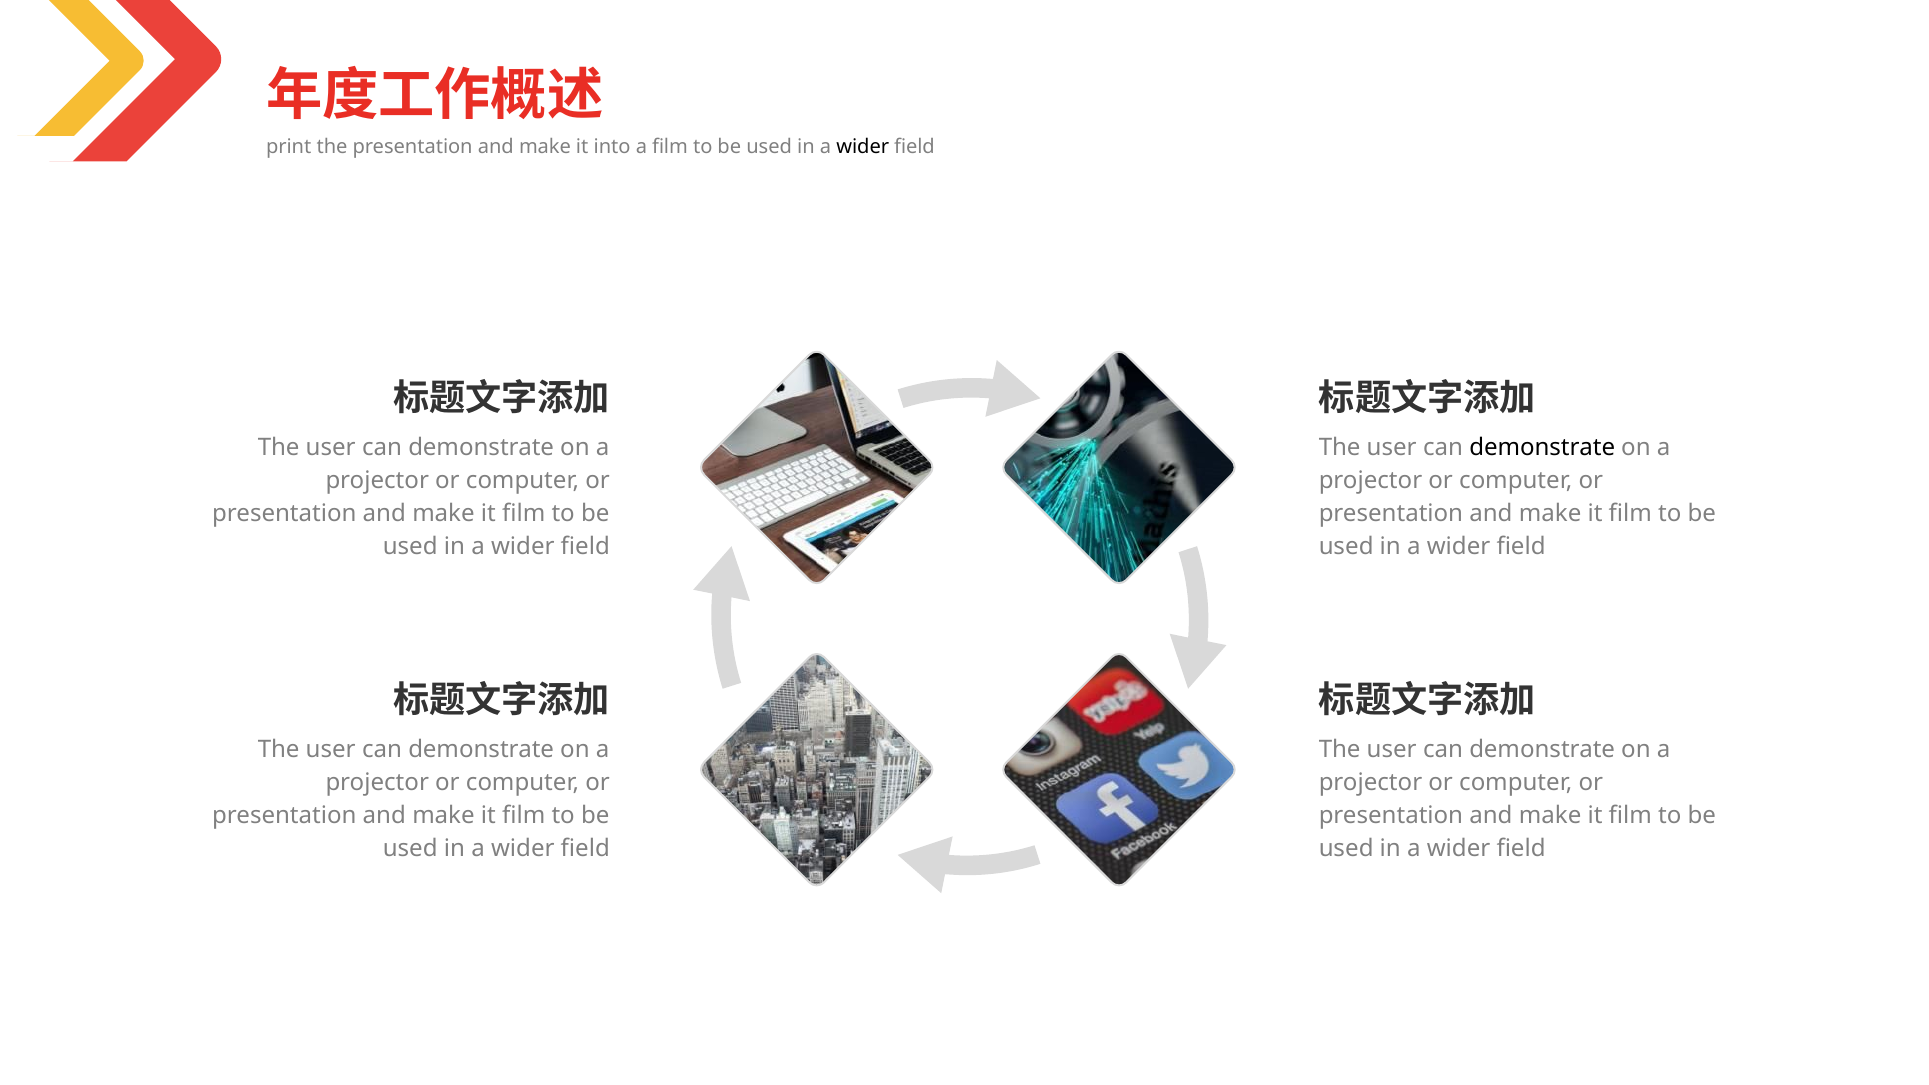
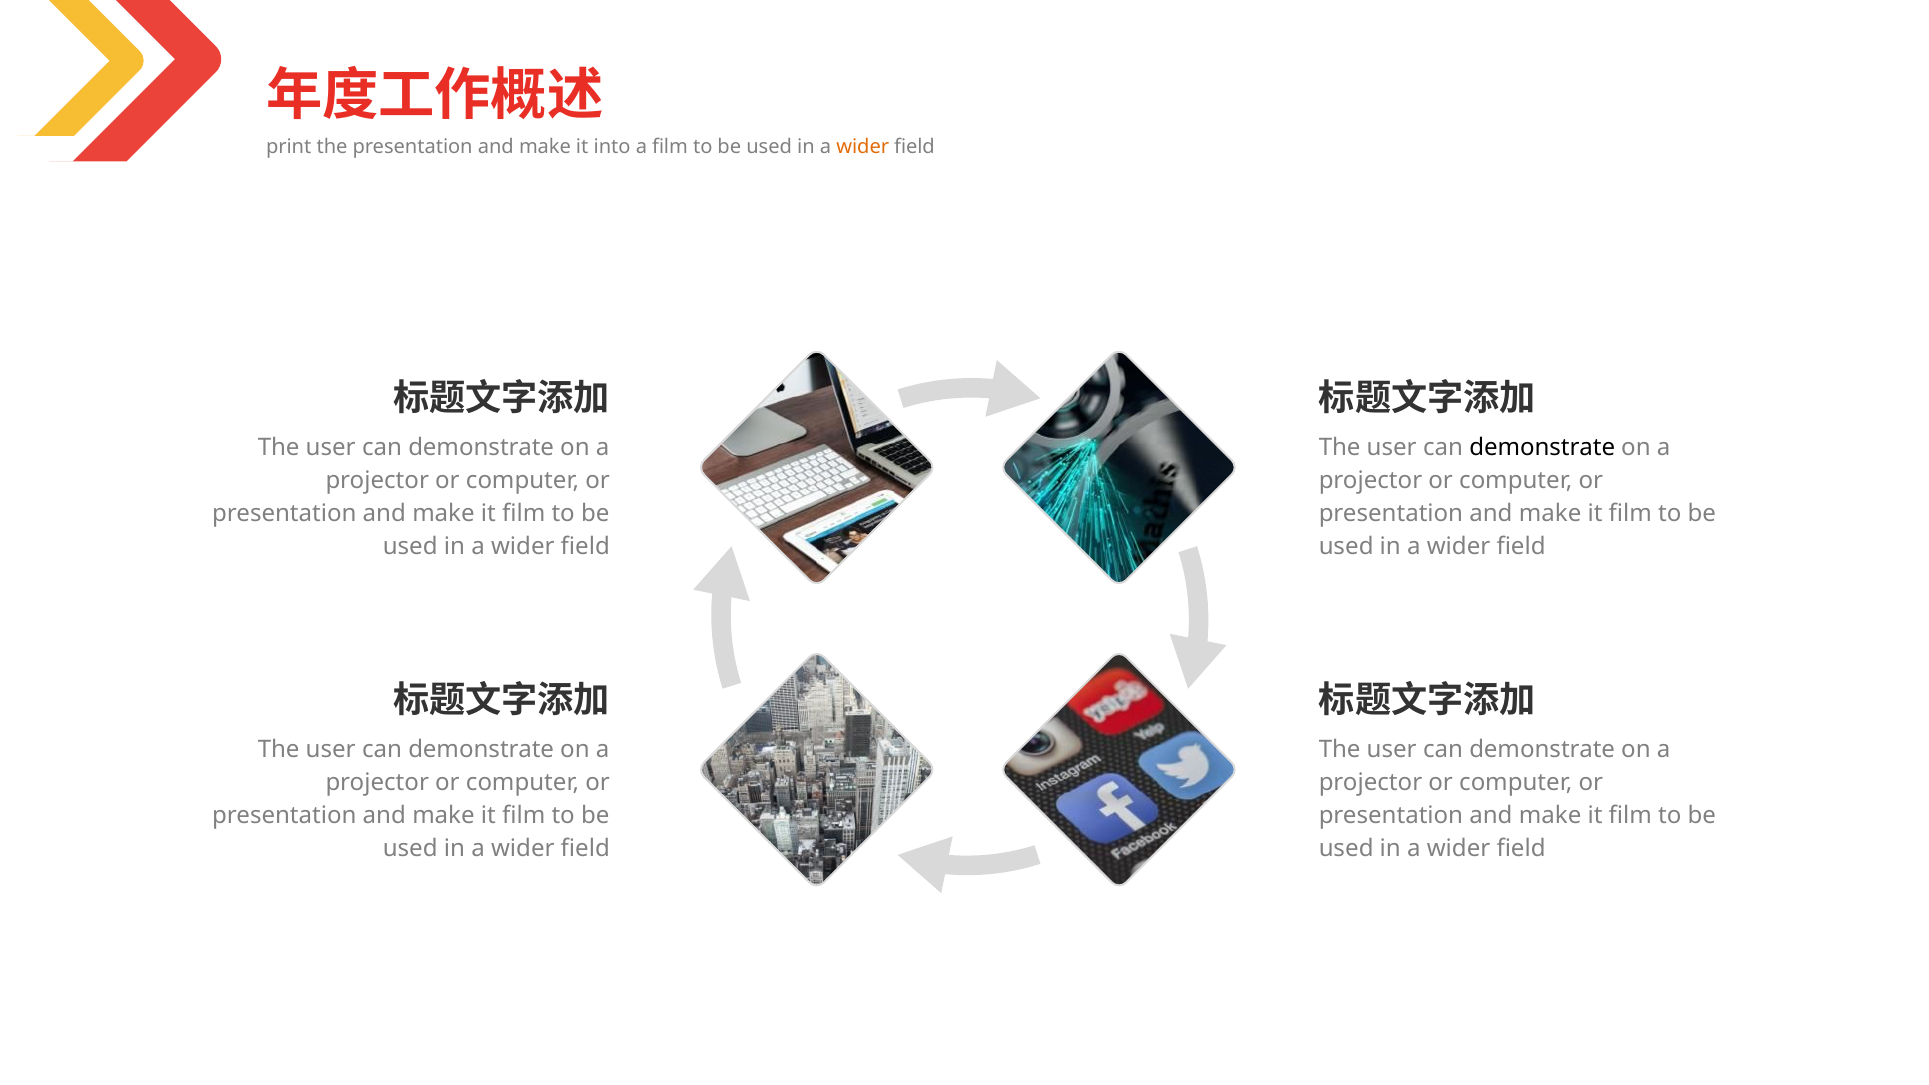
wider colour: black -> orange (863, 147)
